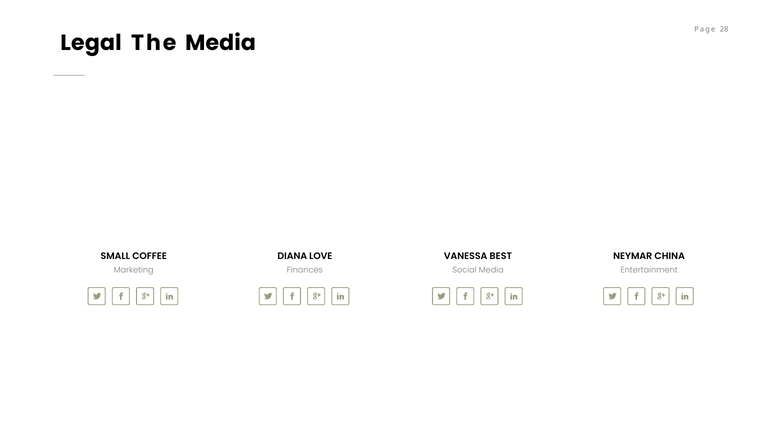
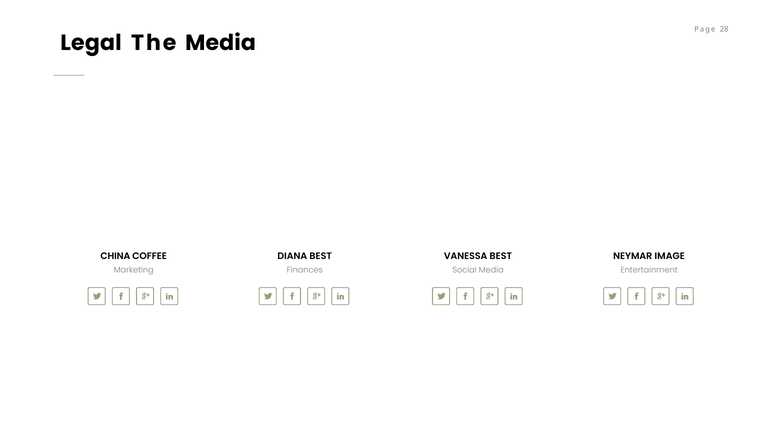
SMALL: SMALL -> CHINA (115, 256)
DIANA LOVE: LOVE -> BEST (321, 256)
CHINA: CHINA -> IMAGE (670, 256)
